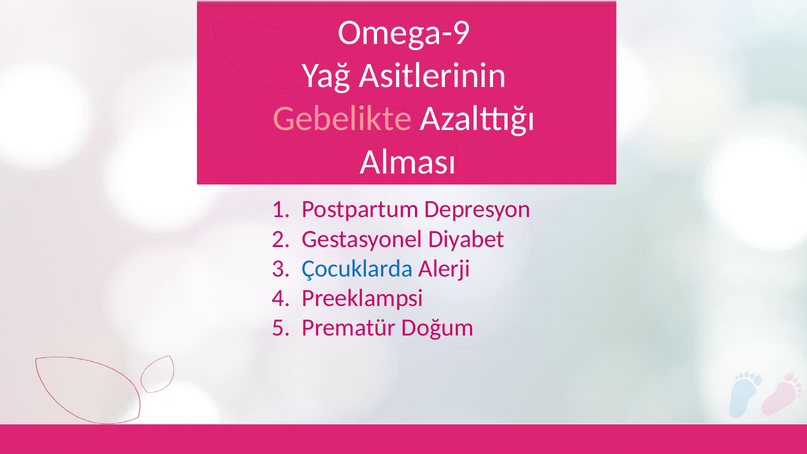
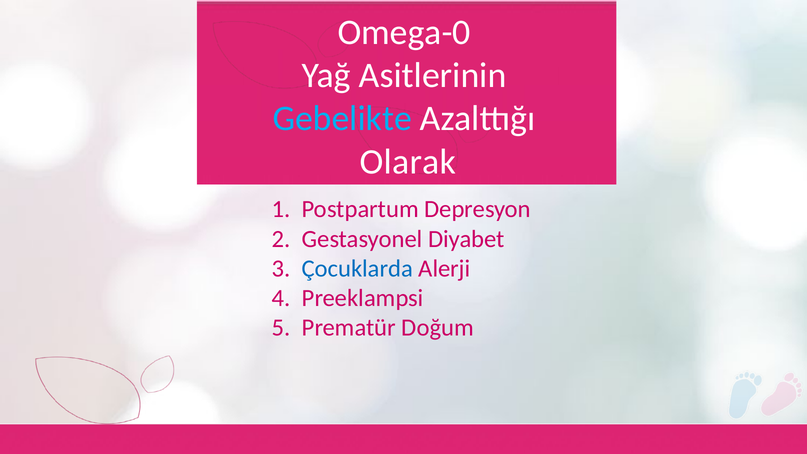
Omega-9: Omega-9 -> Omega-0 (404, 33)
Gebelikte colour: pink -> light blue (342, 119)
Alması: Alması -> Olarak (408, 162)
